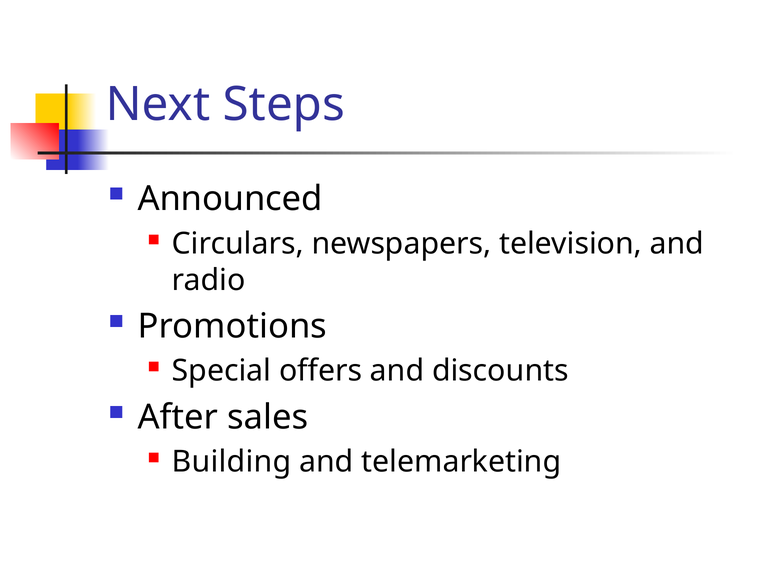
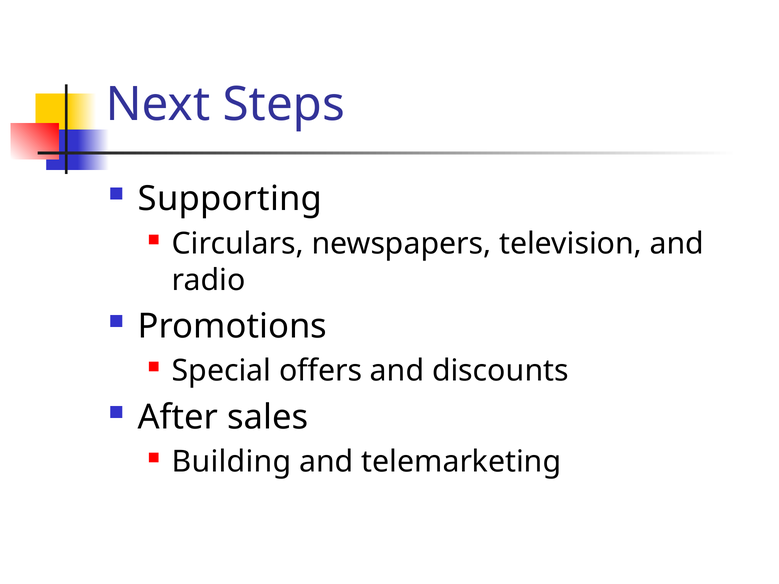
Announced: Announced -> Supporting (230, 199)
